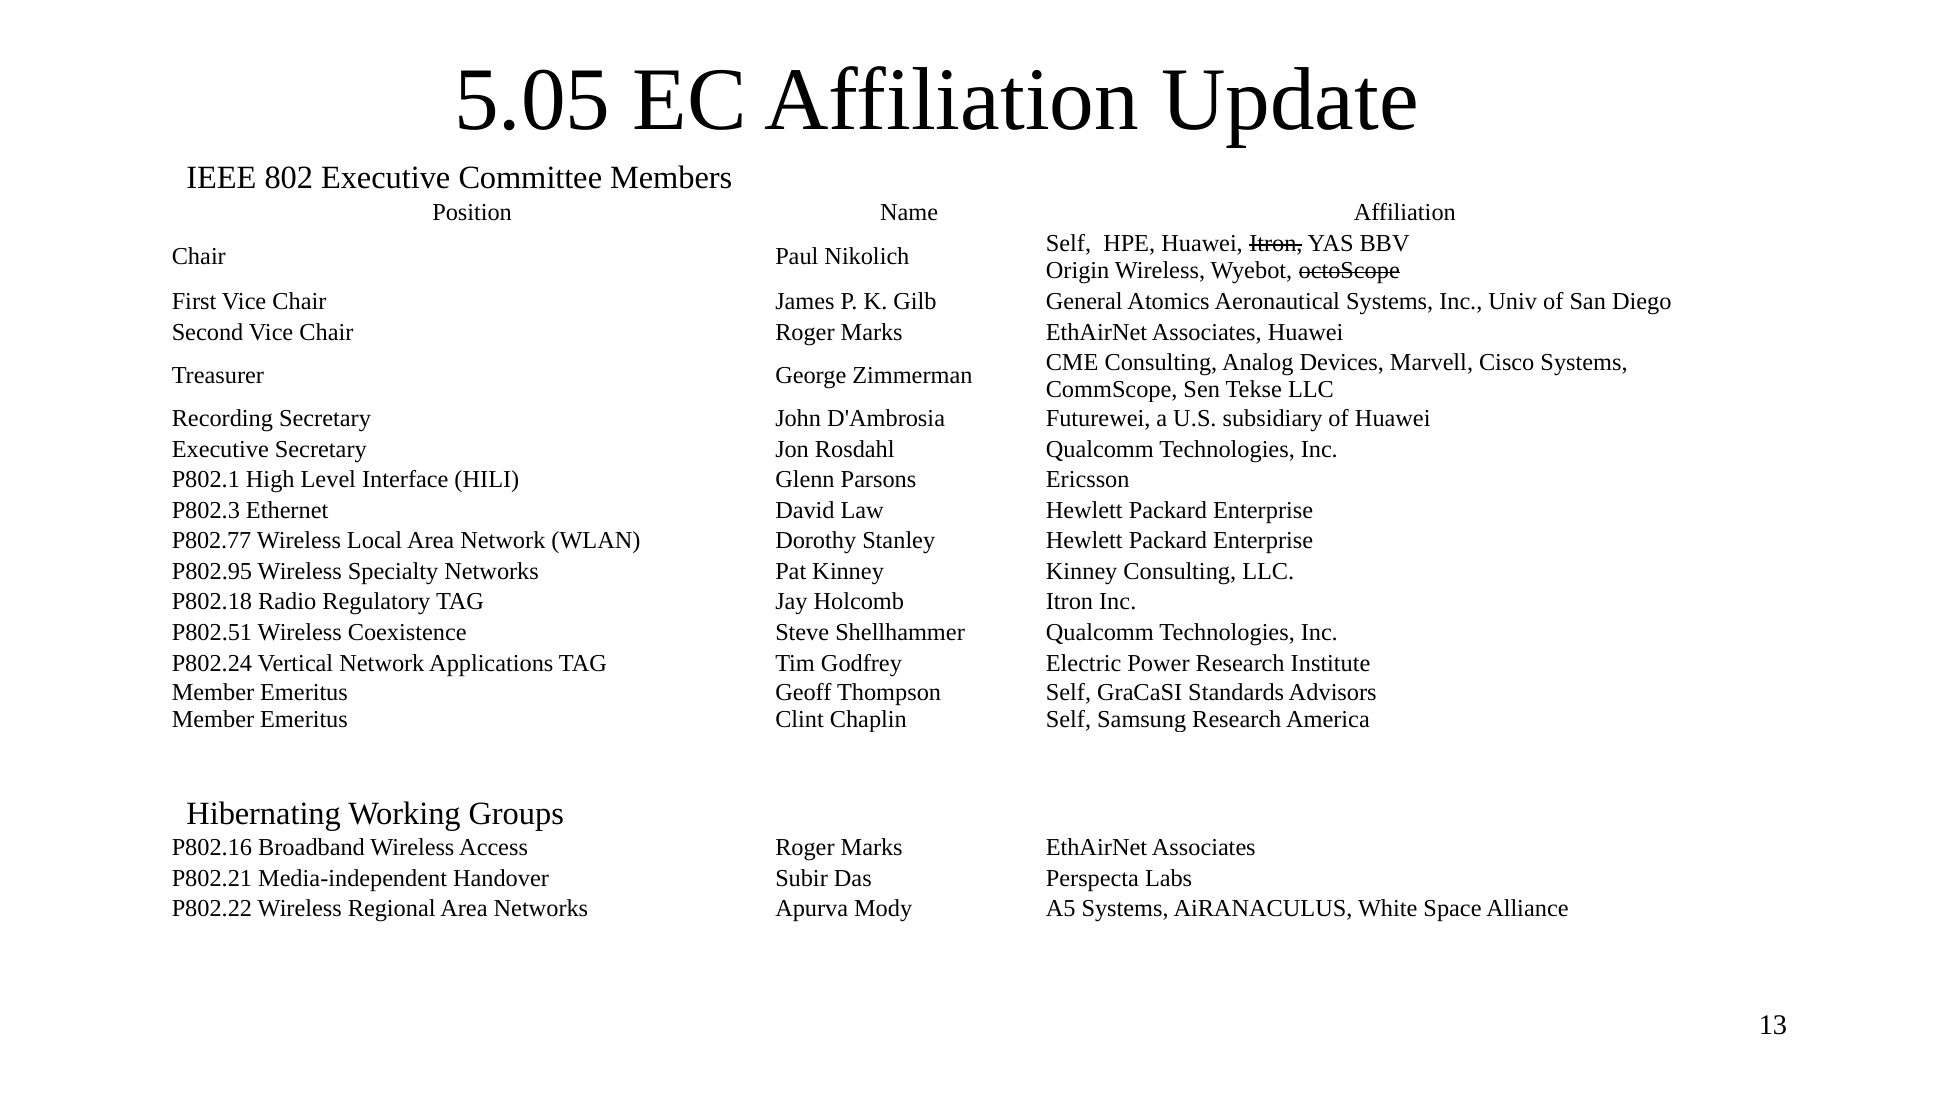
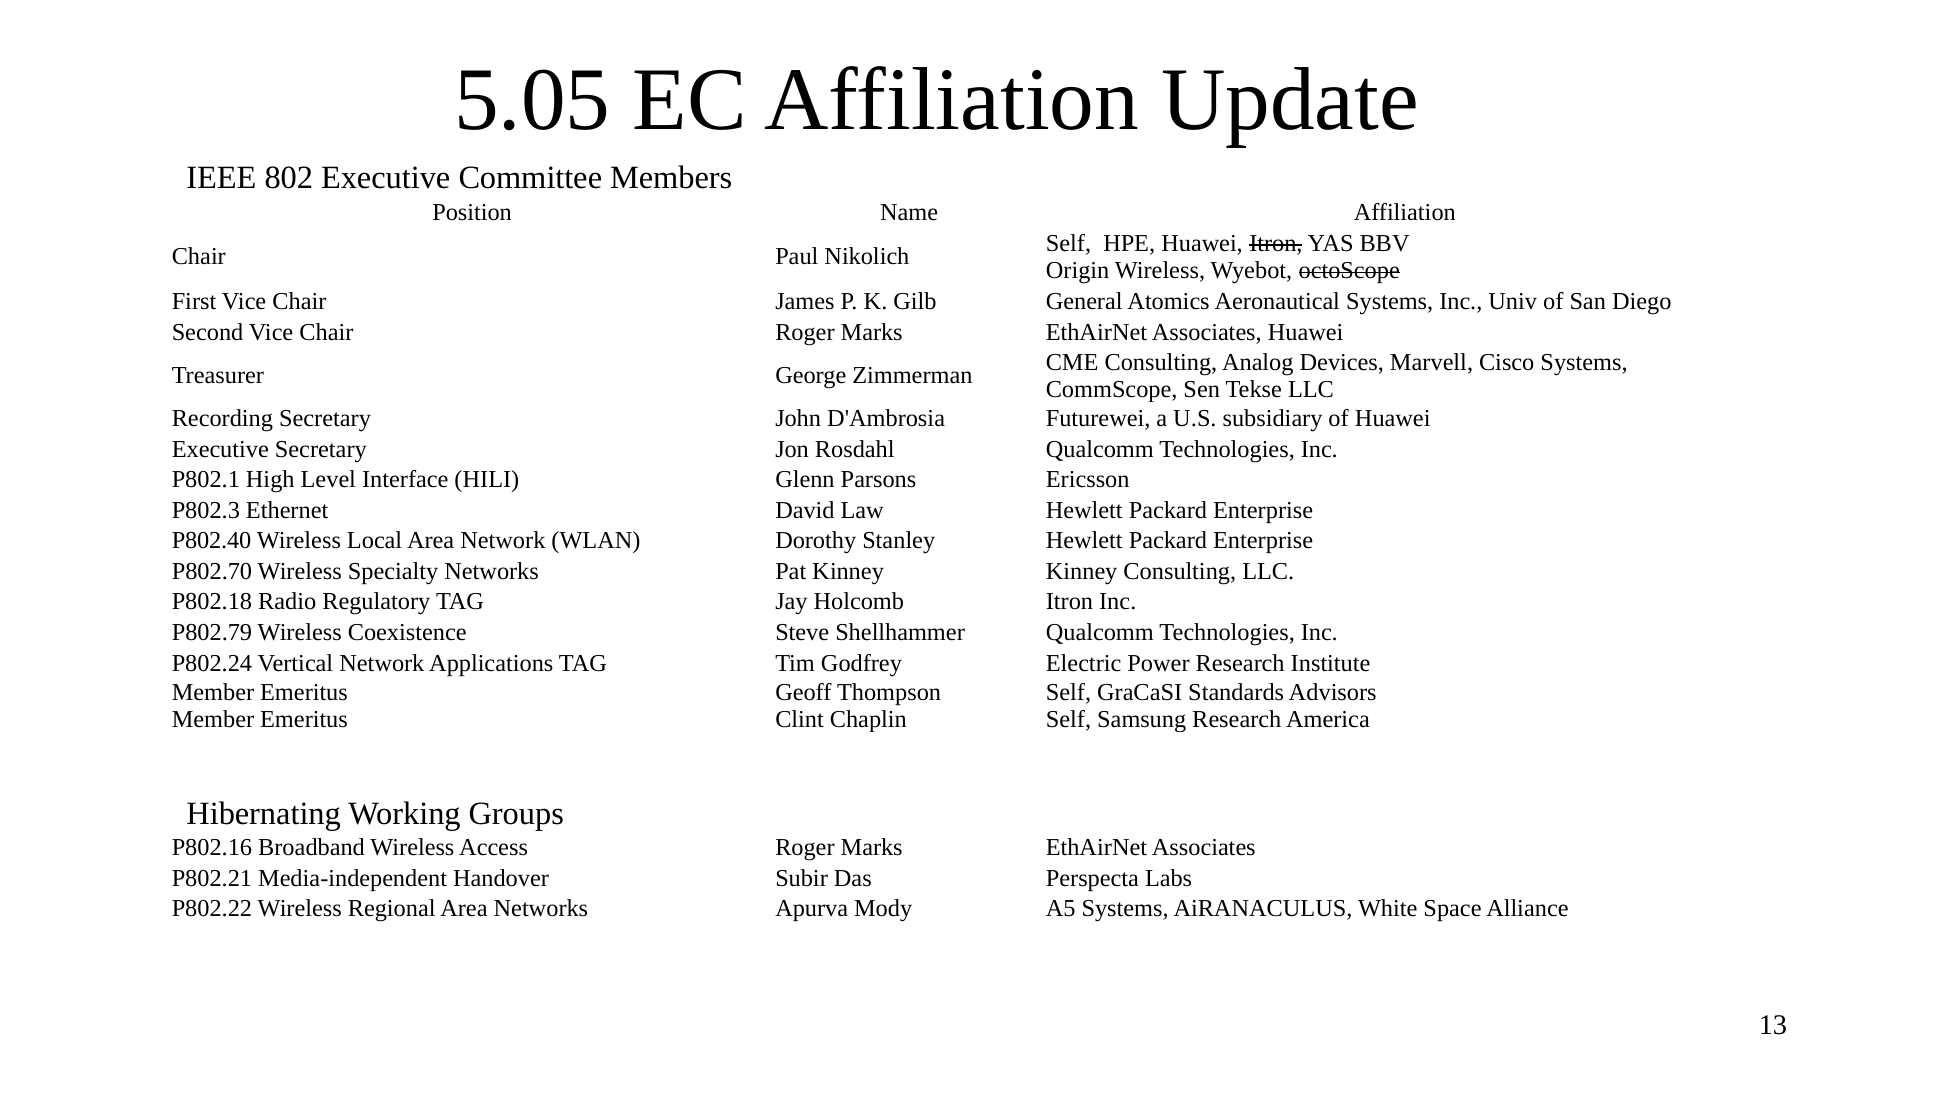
P802.77: P802.77 -> P802.40 (212, 541)
P802.95: P802.95 -> P802.70 (212, 571)
P802.51: P802.51 -> P802.79 (212, 632)
